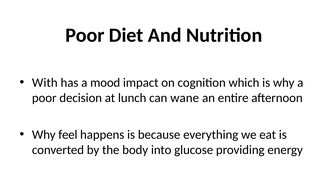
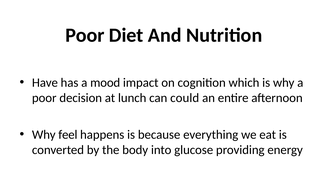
With: With -> Have (45, 82)
wane: wane -> could (185, 98)
